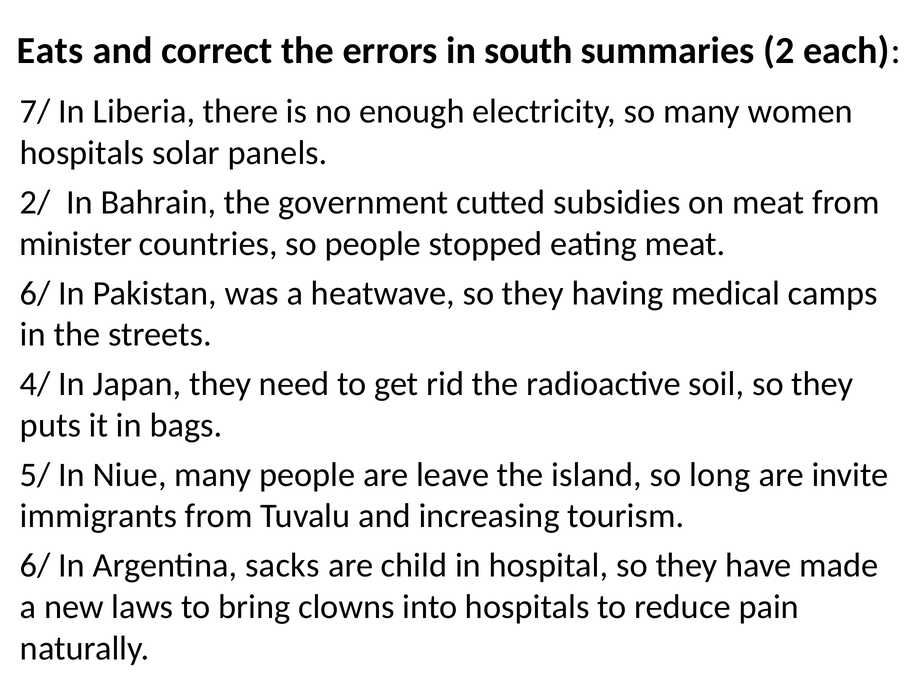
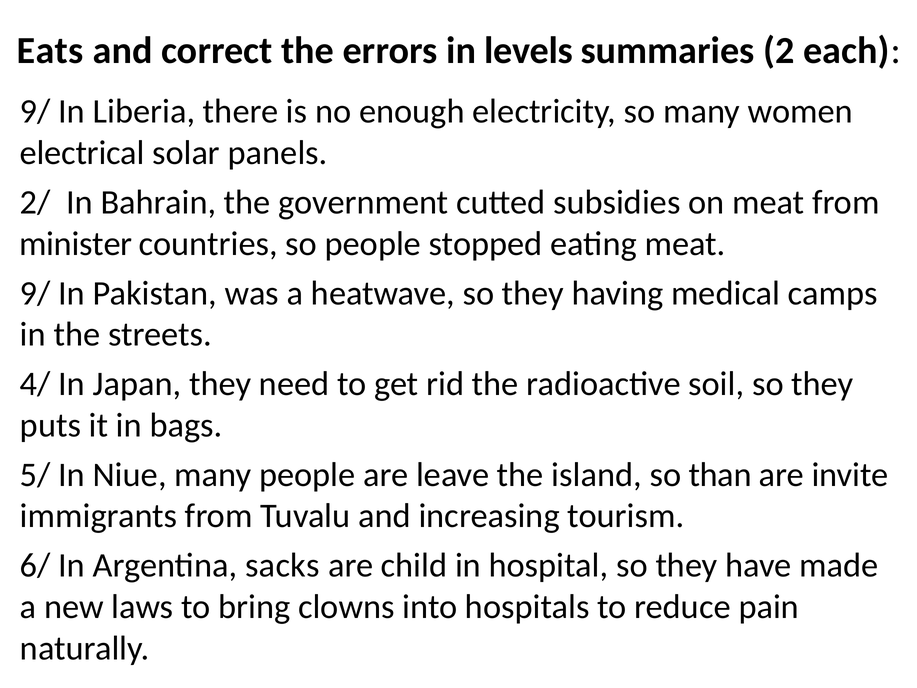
south: south -> levels (528, 50)
7/: 7/ -> 9/ (35, 112)
hospitals: hospitals -> electrical (82, 153)
6/: 6/ -> 9/ (35, 293)
long: long -> than (720, 475)
